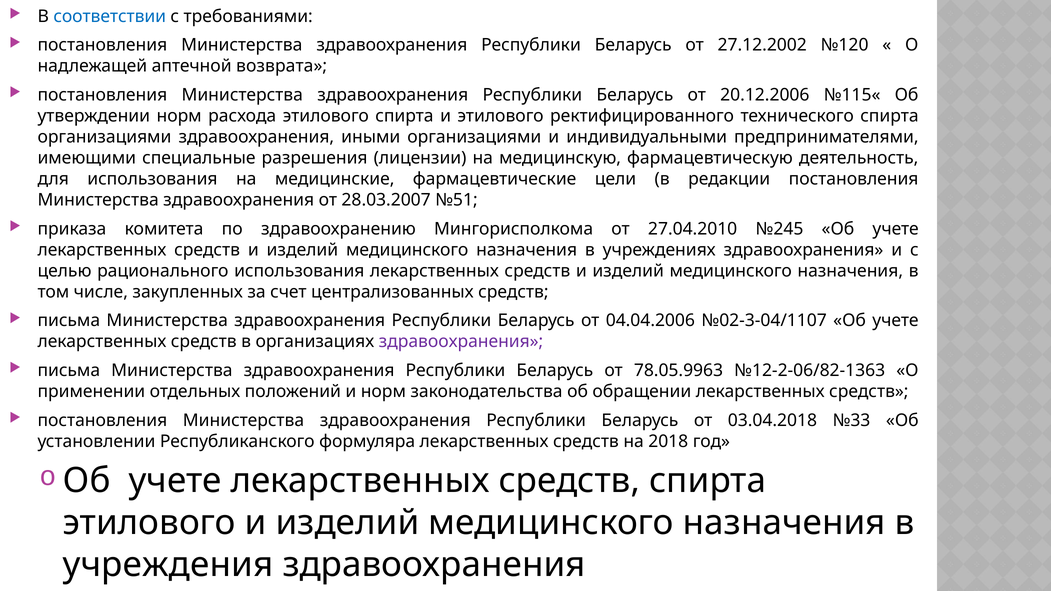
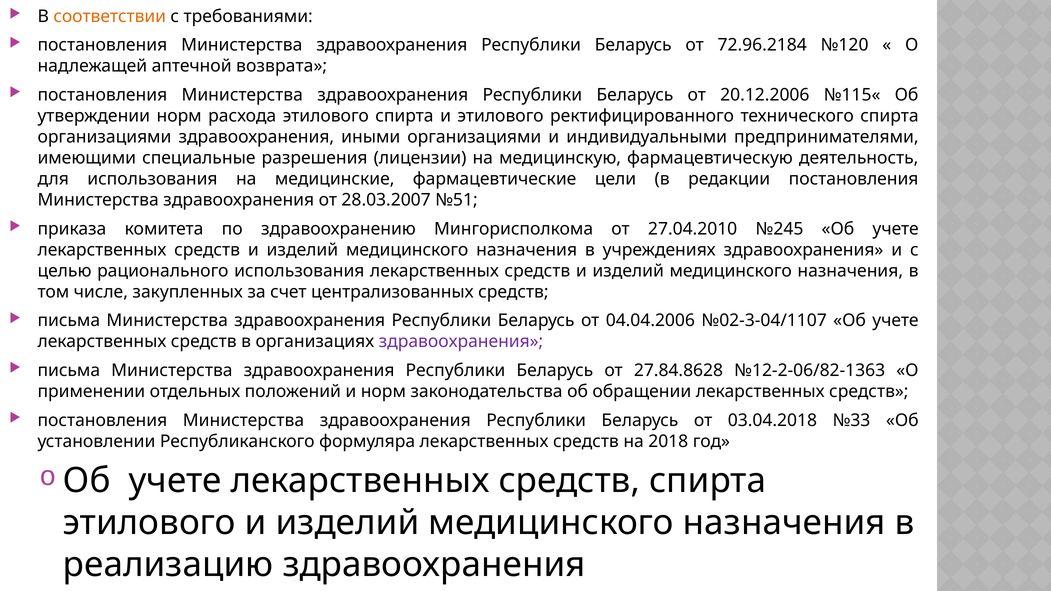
соответствии colour: blue -> orange (110, 16)
27.12.2002: 27.12.2002 -> 72.96.2184 (762, 45)
78.05.9963: 78.05.9963 -> 27.84.8628 (678, 371)
учреждения: учреждения -> реализацию (168, 565)
